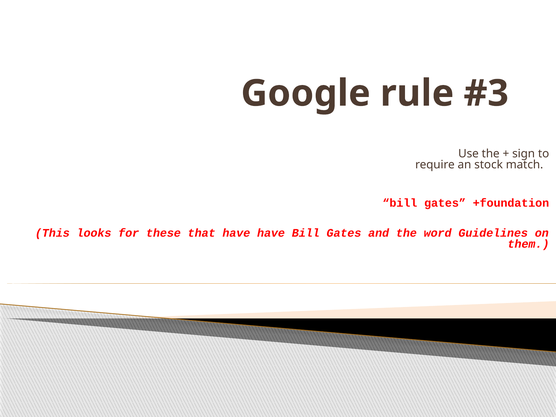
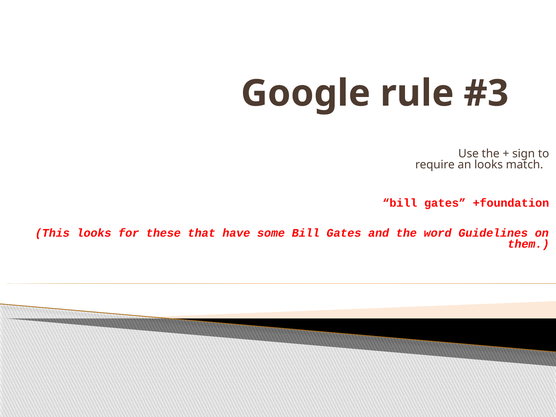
an stock: stock -> looks (489, 165)
have have: have -> some (271, 233)
